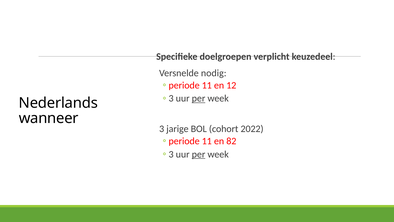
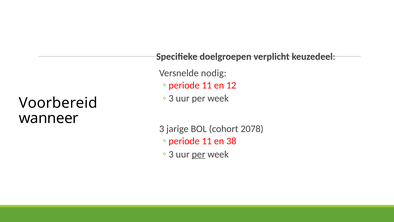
per underline: present -> none (199, 98)
Nederlands: Nederlands -> Voorbereid (58, 103)
2022: 2022 -> 2078 (252, 129)
82: 82 -> 38 (231, 141)
